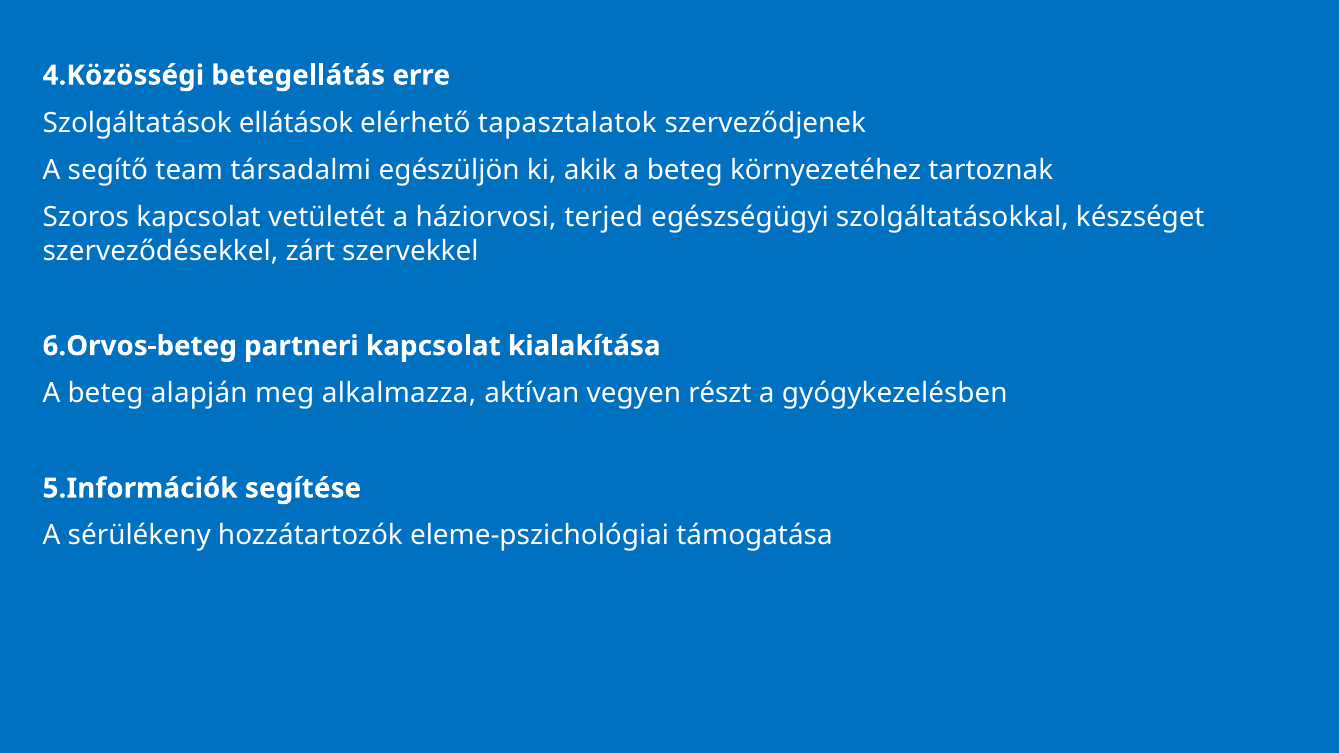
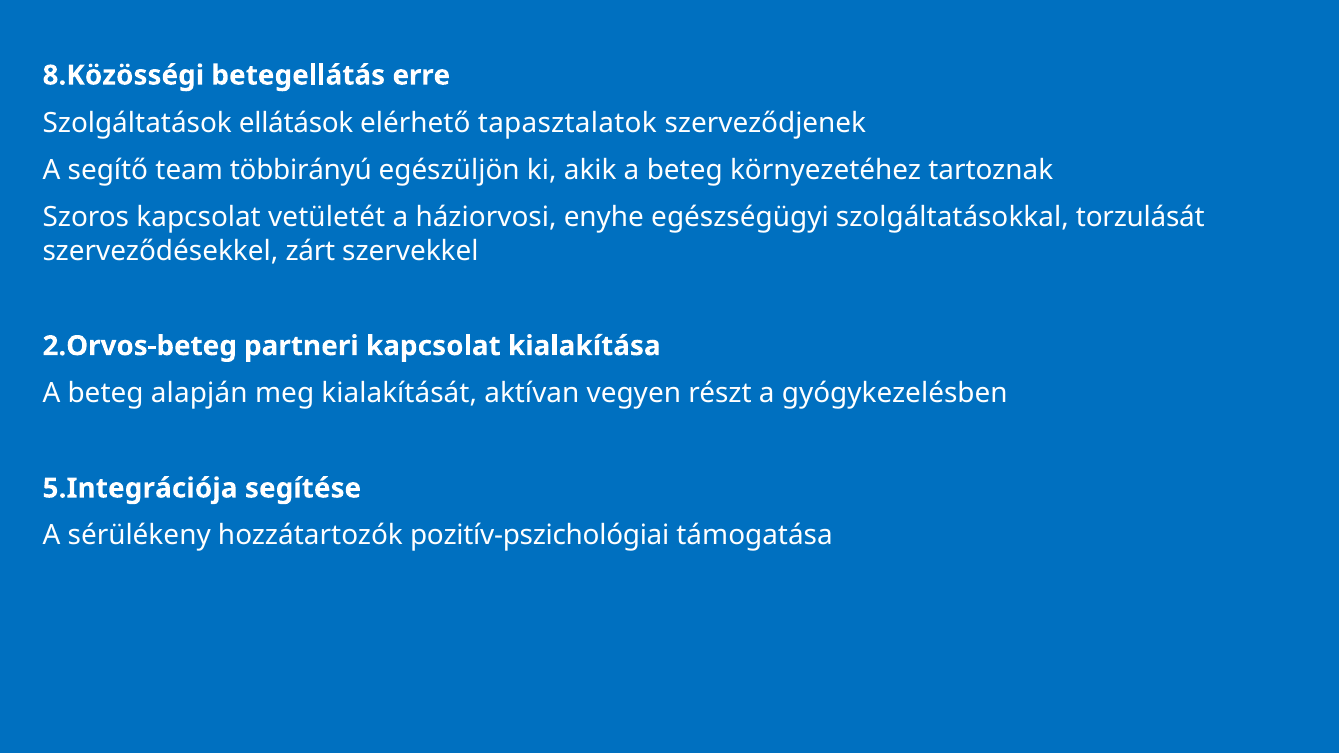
4.Közösségi: 4.Közösségi -> 8.Közösségi (123, 75)
társadalmi: társadalmi -> többirányú (301, 170)
terjed: terjed -> enyhe (604, 218)
készséget: készséget -> torzulását (1140, 218)
6.Orvos-beteg: 6.Orvos-beteg -> 2.Orvos-beteg (140, 346)
alkalmazza: alkalmazza -> kialakítását (399, 394)
5.Információk: 5.Információk -> 5.Integrációja (140, 488)
eleme-pszichológiai: eleme-pszichológiai -> pozitív-pszichológiai (540, 536)
